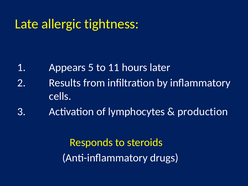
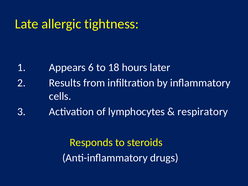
5: 5 -> 6 (91, 67)
11: 11 -> 18 (114, 67)
production: production -> respiratory (203, 112)
